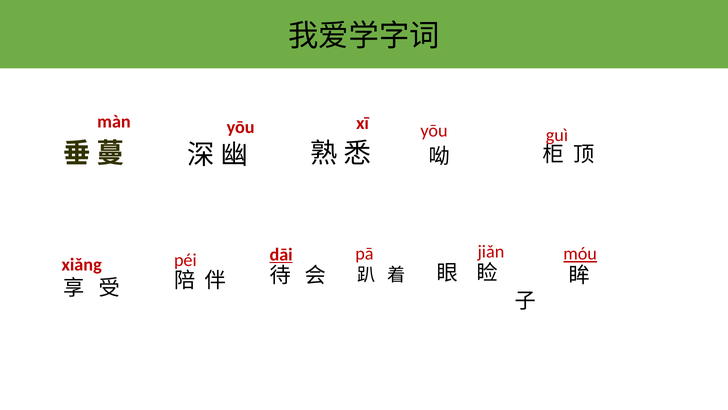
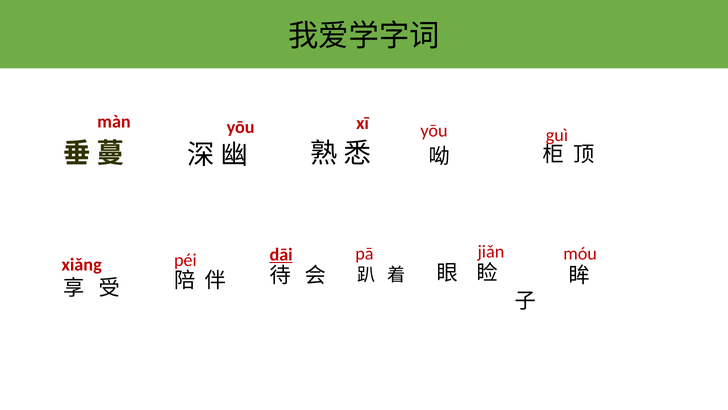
móu underline: present -> none (580, 254)
